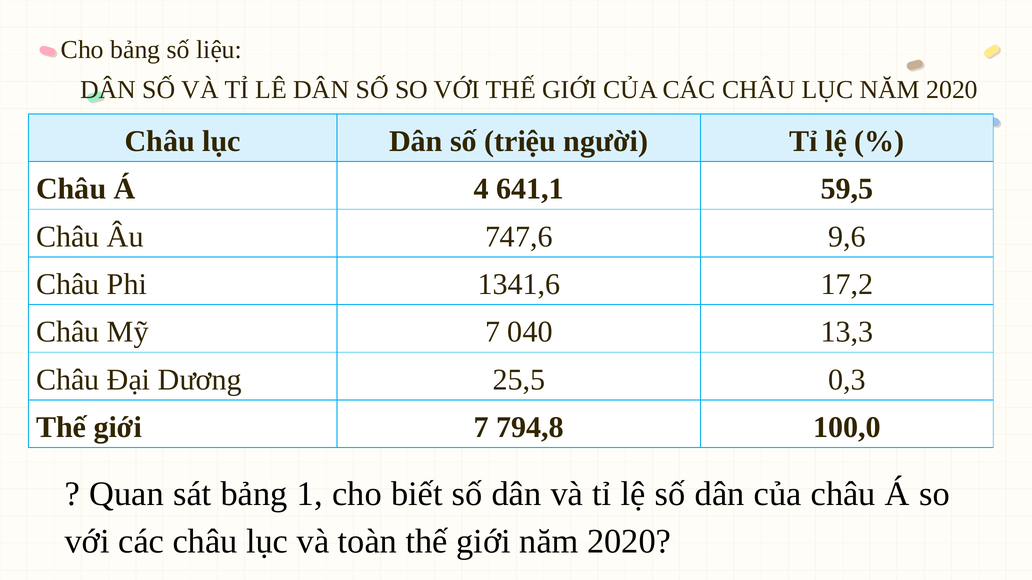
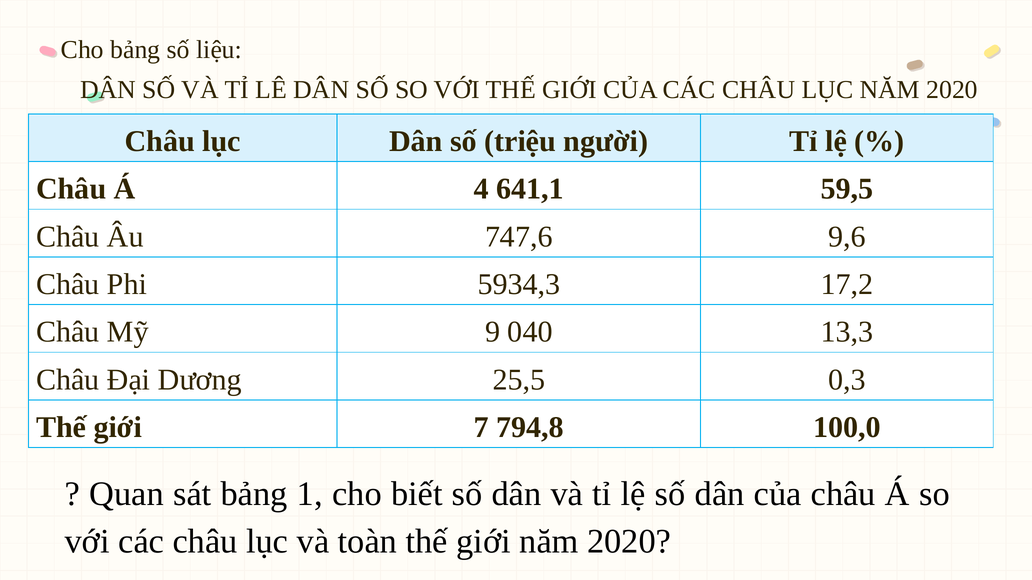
1341,6: 1341,6 -> 5934,3 (519, 285)
Mỹ 7: 7 -> 9 (493, 332)
